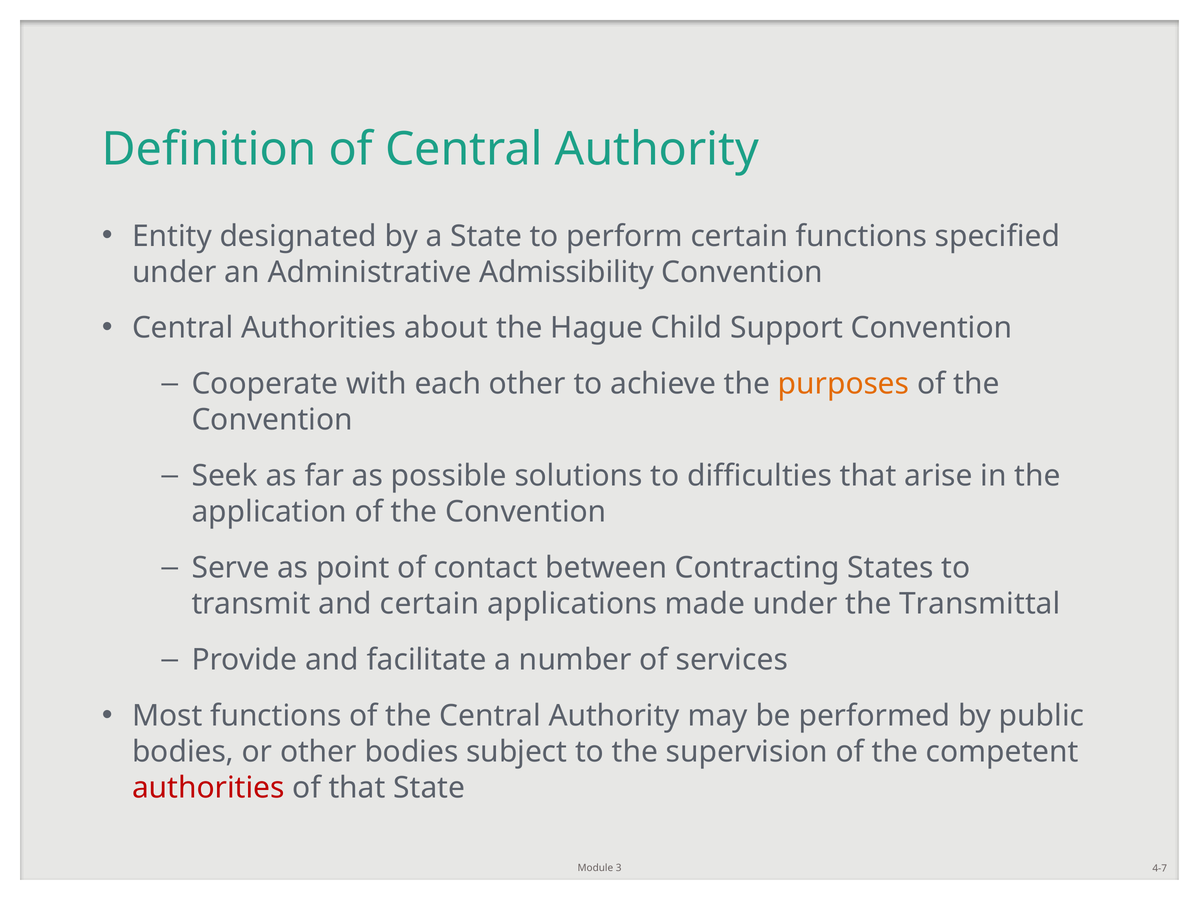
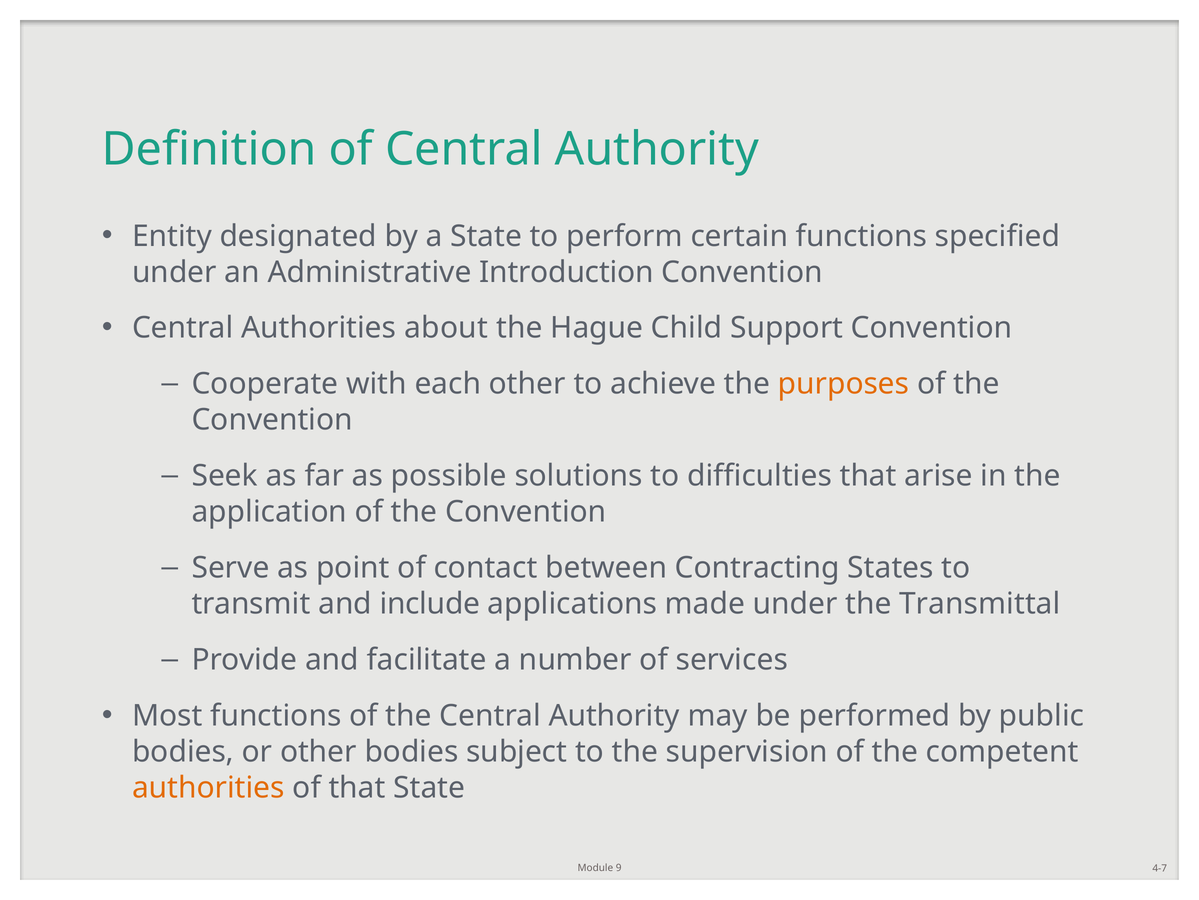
Admissibility: Admissibility -> Introduction (567, 272)
and certain: certain -> include (430, 604)
authorities colour: red -> orange (208, 787)
3: 3 -> 9 (619, 867)
